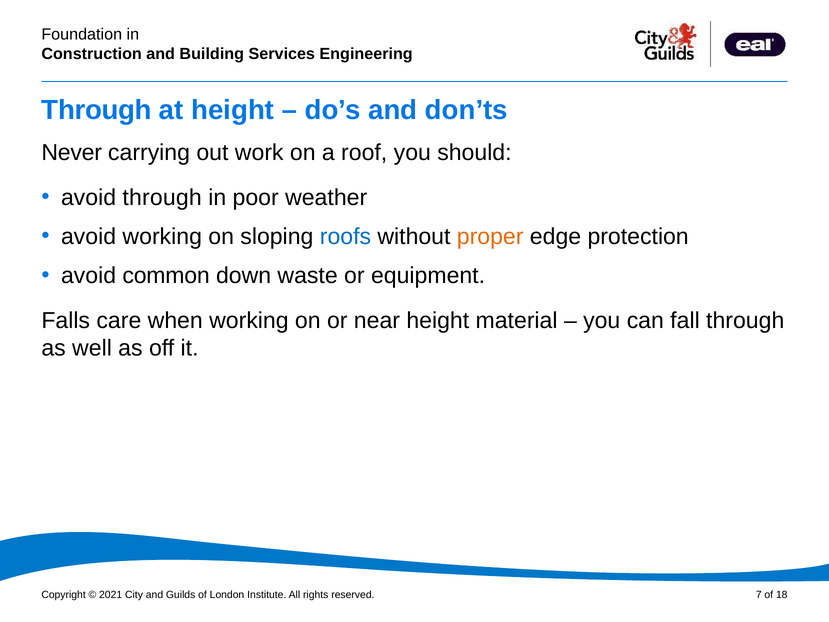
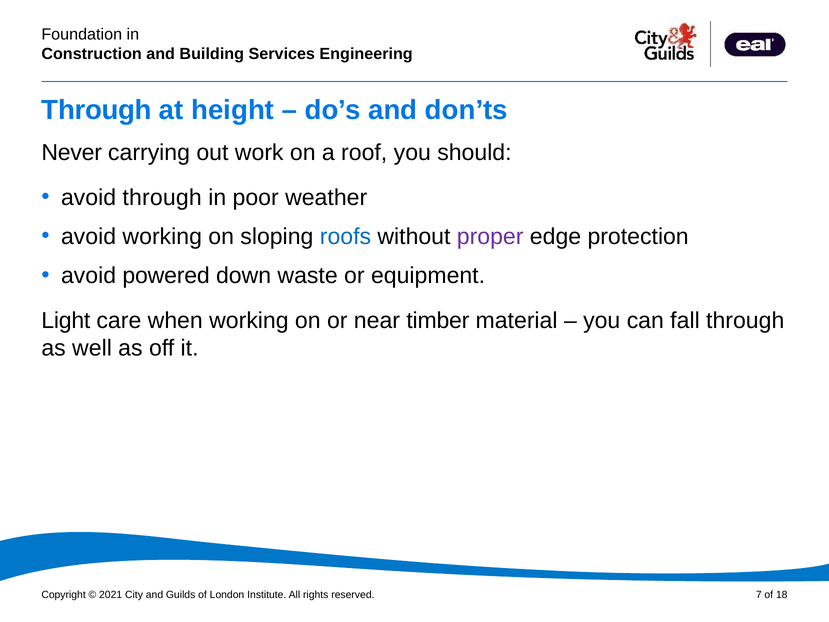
proper colour: orange -> purple (490, 237)
common: common -> powered (166, 276)
Falls: Falls -> Light (66, 321)
near height: height -> timber (438, 321)
